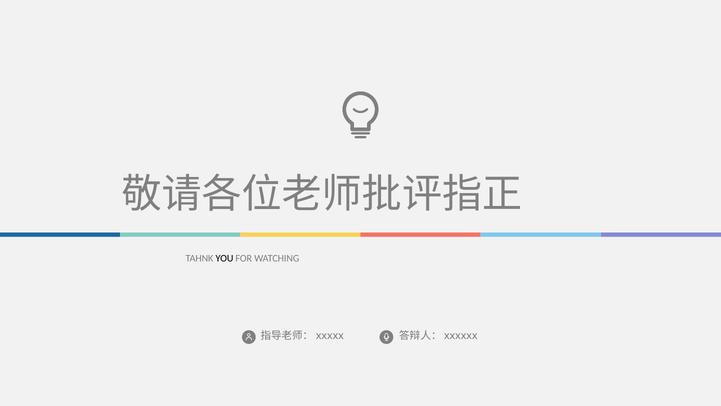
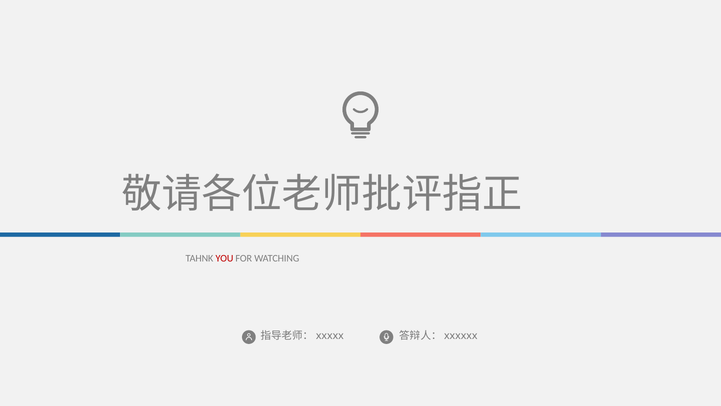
YOU colour: black -> red (224, 258)
